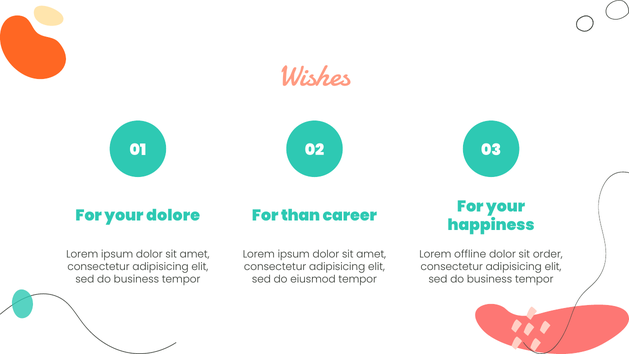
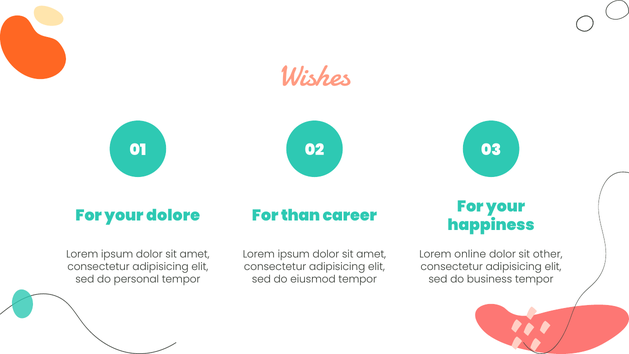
offline: offline -> online (470, 254)
order: order -> other (548, 254)
business: business -> personal (136, 279)
